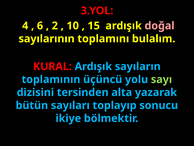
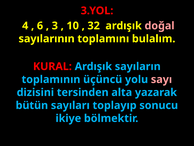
2: 2 -> 3 (55, 26)
15: 15 -> 32 (94, 26)
sayı colour: light green -> pink (161, 79)
